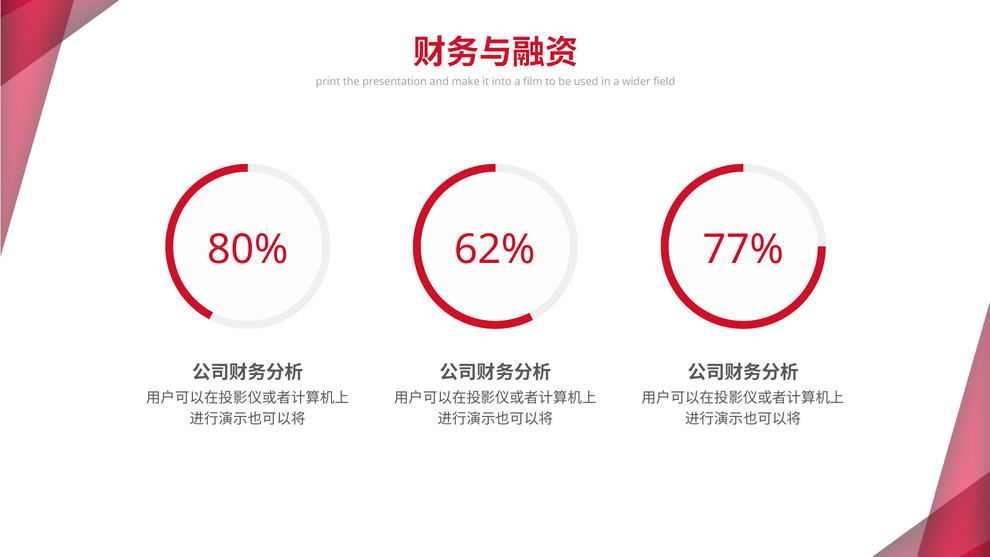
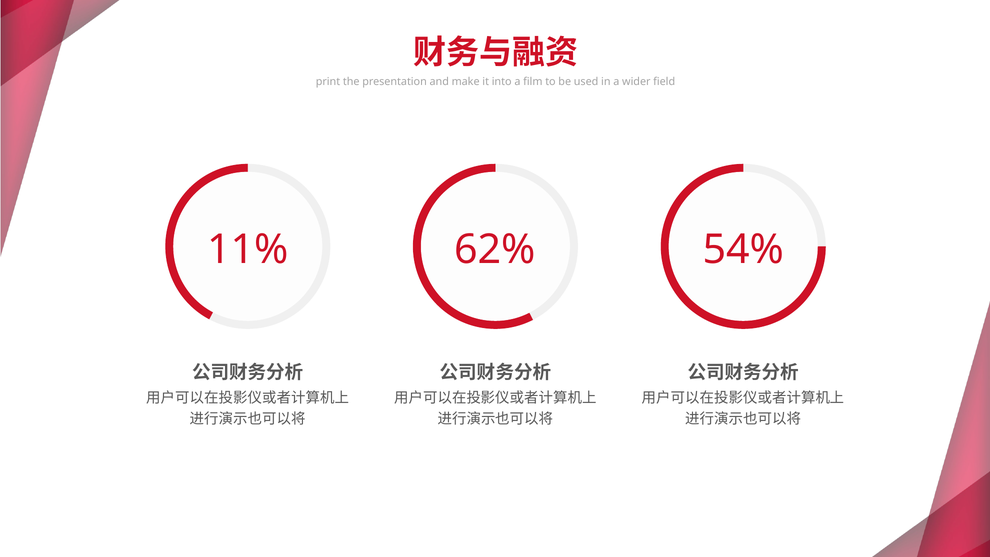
80%: 80% -> 11% (248, 250)
77%: 77% -> 54% (743, 250)
